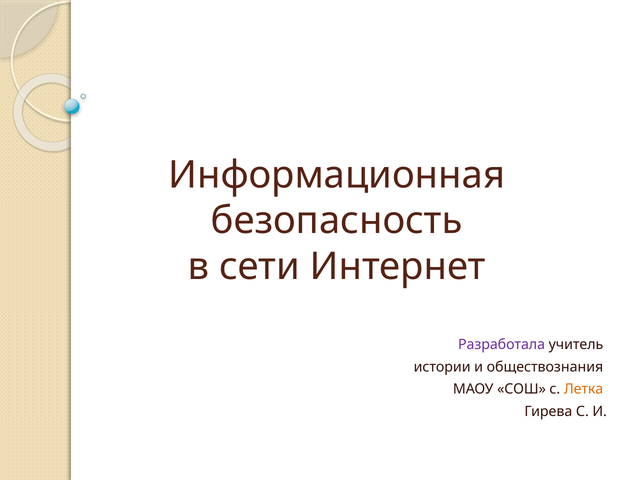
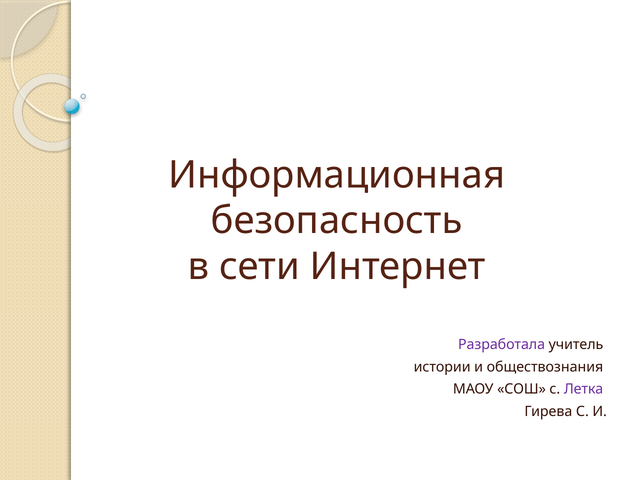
Летка colour: orange -> purple (584, 389)
